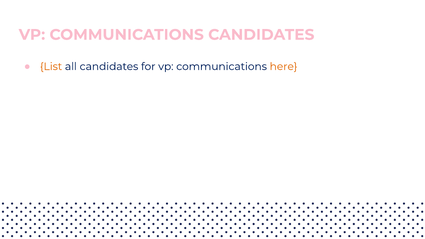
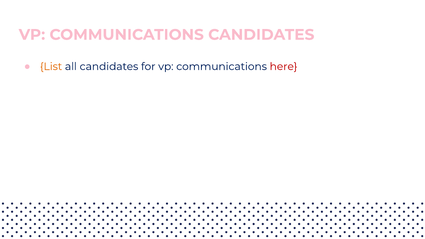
here colour: orange -> red (284, 67)
